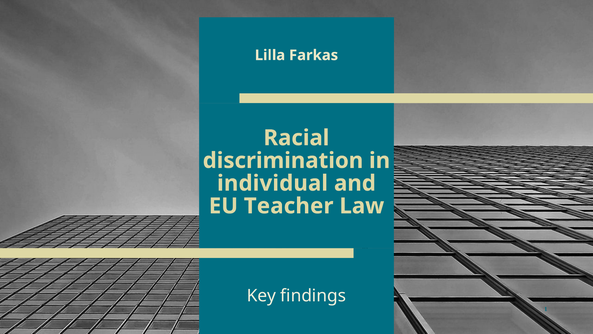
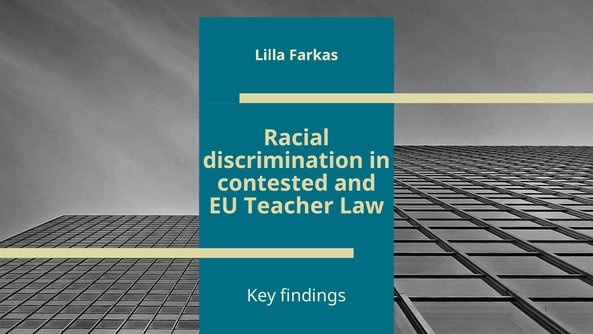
individual: individual -> contested (273, 183)
